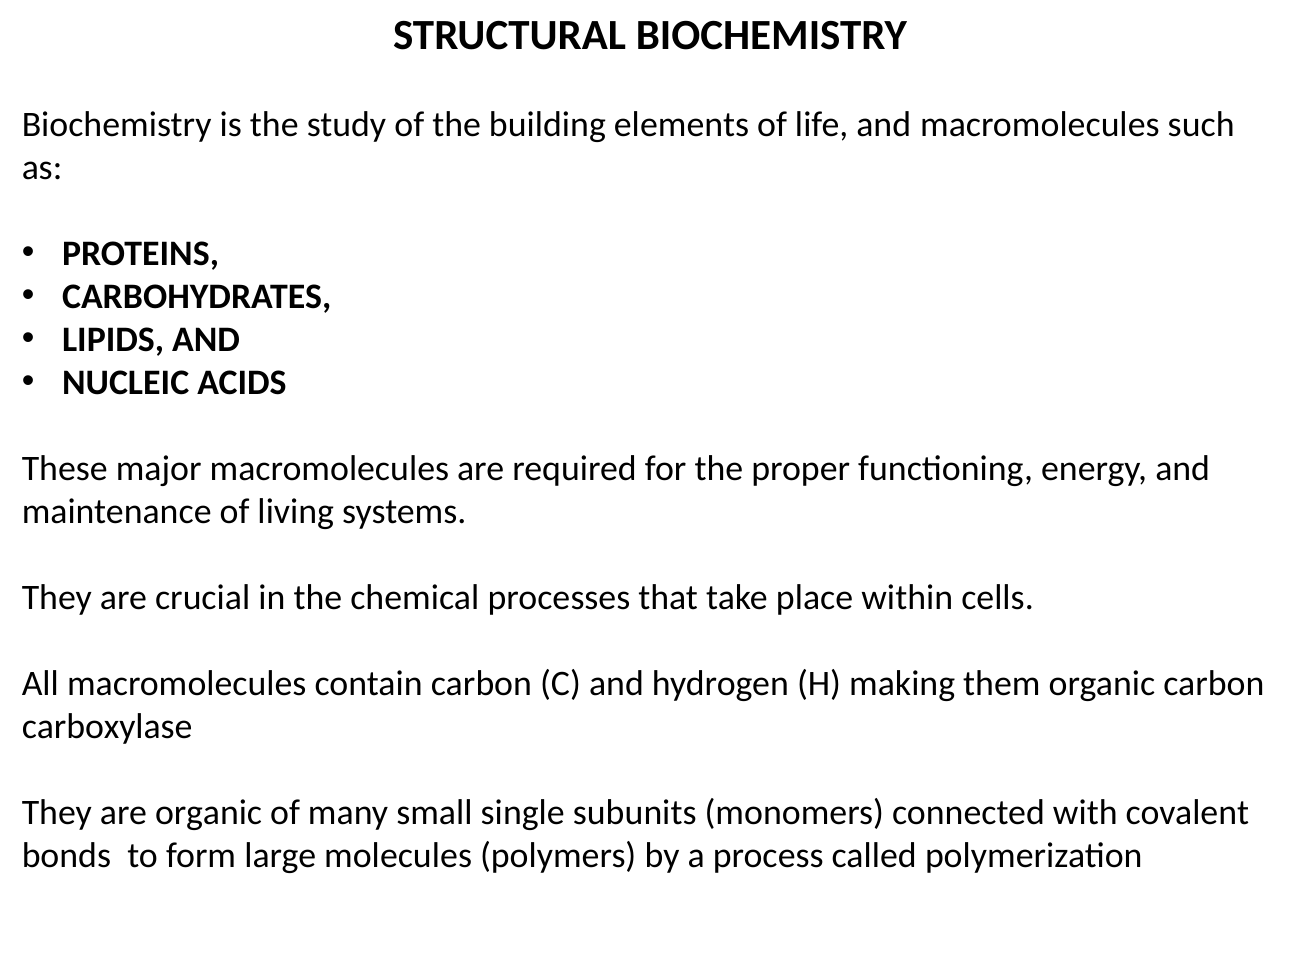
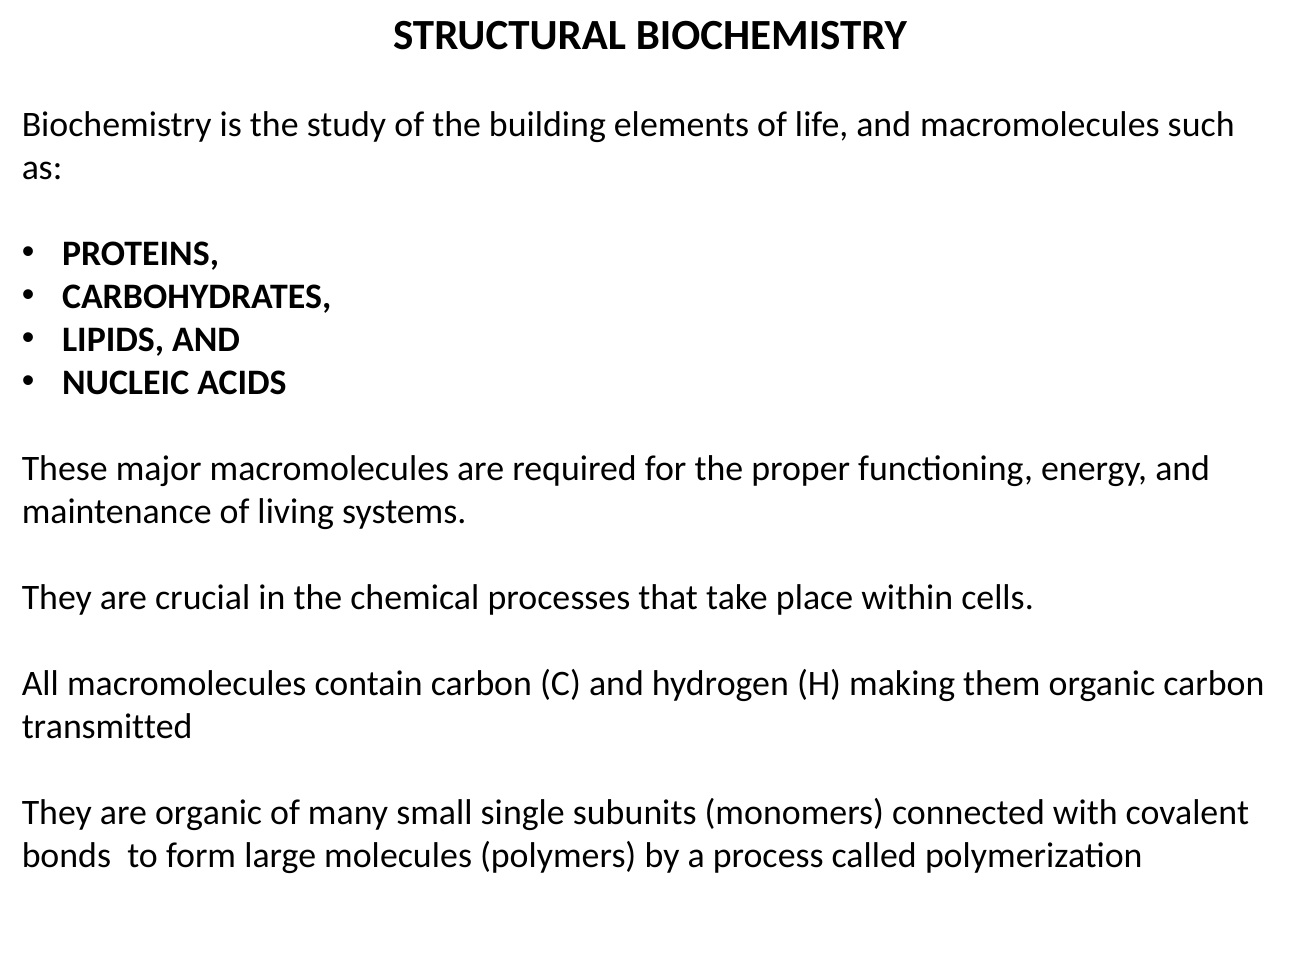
carboxylase: carboxylase -> transmitted (107, 726)
